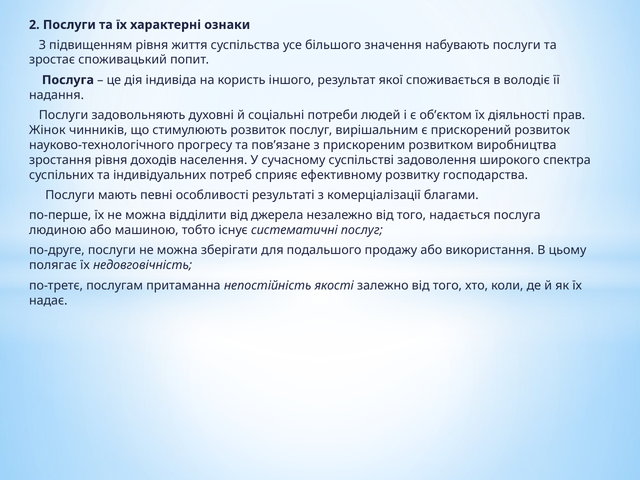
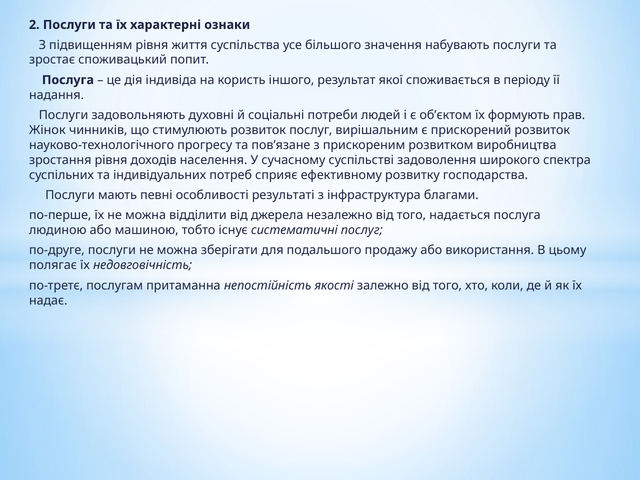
володіє: володіє -> періоду (527, 80)
діяльності: діяльності -> формують (519, 115)
комерціалізації: комерціалізації -> інфраструктура (374, 195)
